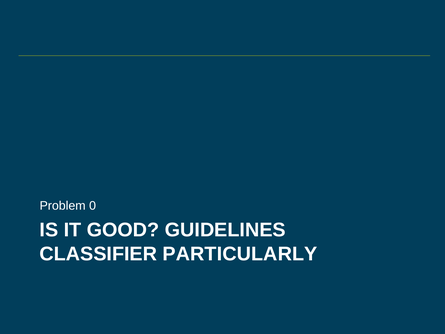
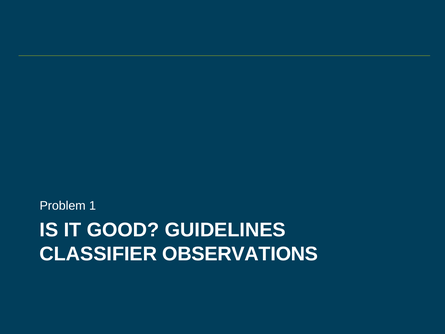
0: 0 -> 1 (93, 206)
PARTICULARLY: PARTICULARLY -> OBSERVATIONS (240, 254)
